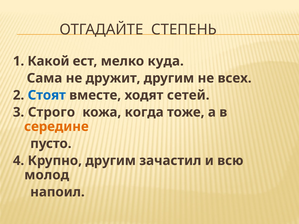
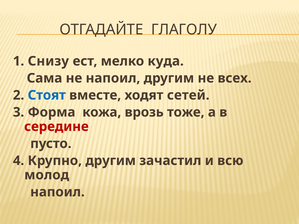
СТЕПЕНЬ: СТЕПЕНЬ -> ГЛАГОЛУ (184, 30)
Какой: Какой -> Снизу (48, 61)
не дружит: дружит -> напоил (113, 78)
Строго: Строго -> Форма (52, 112)
когда: когда -> врозь (144, 112)
середине colour: orange -> red (56, 127)
